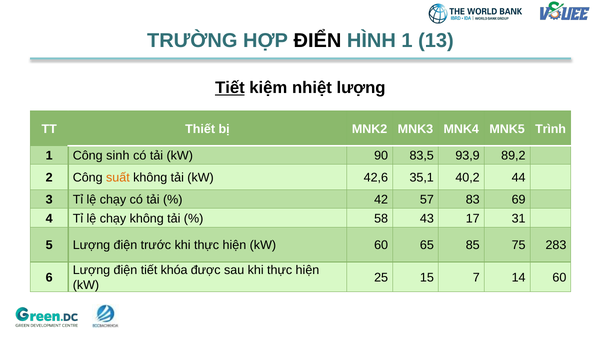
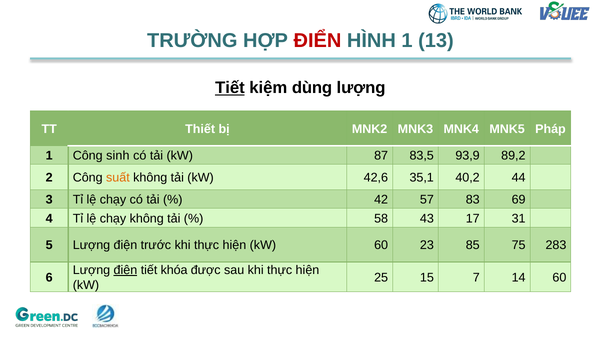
ĐIỂN colour: black -> red (317, 41)
nhiệt: nhiệt -> dùng (312, 88)
Trình: Trình -> Pháp (550, 129)
90: 90 -> 87 (381, 156)
65: 65 -> 23 (427, 245)
điện underline: none -> present (125, 270)
